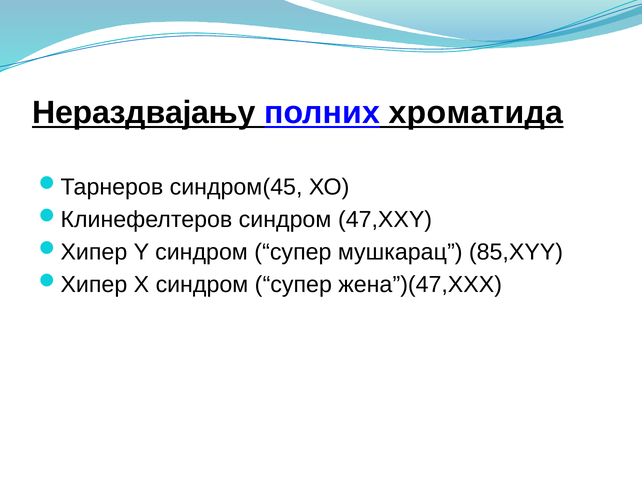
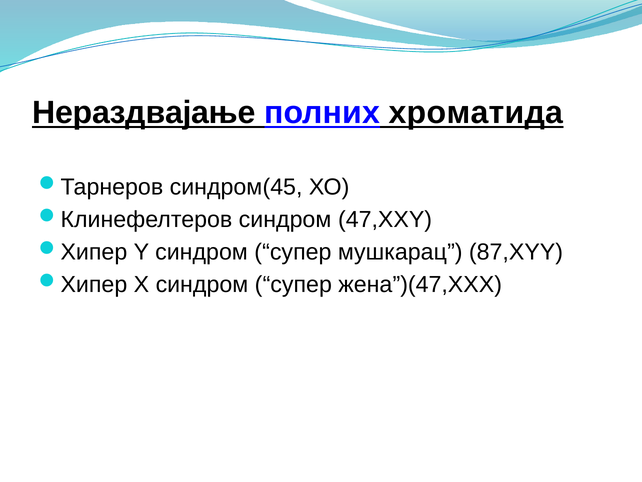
Нераздвајању: Нераздвајању -> Нераздвајање (144, 113)
85,XYY: 85,XYY -> 87,XYY (516, 252)
